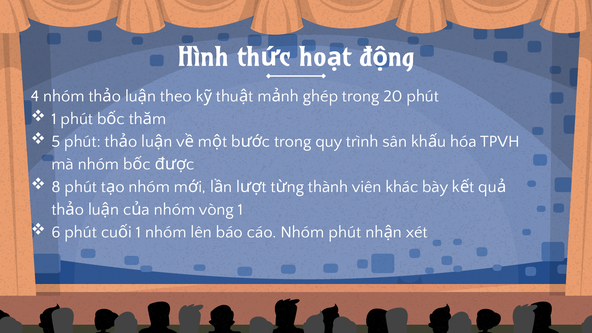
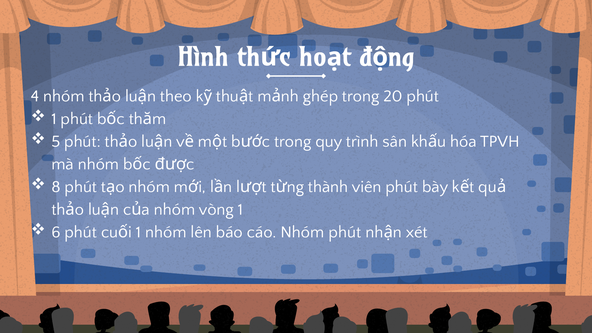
viên khác: khác -> phút (402, 187)
